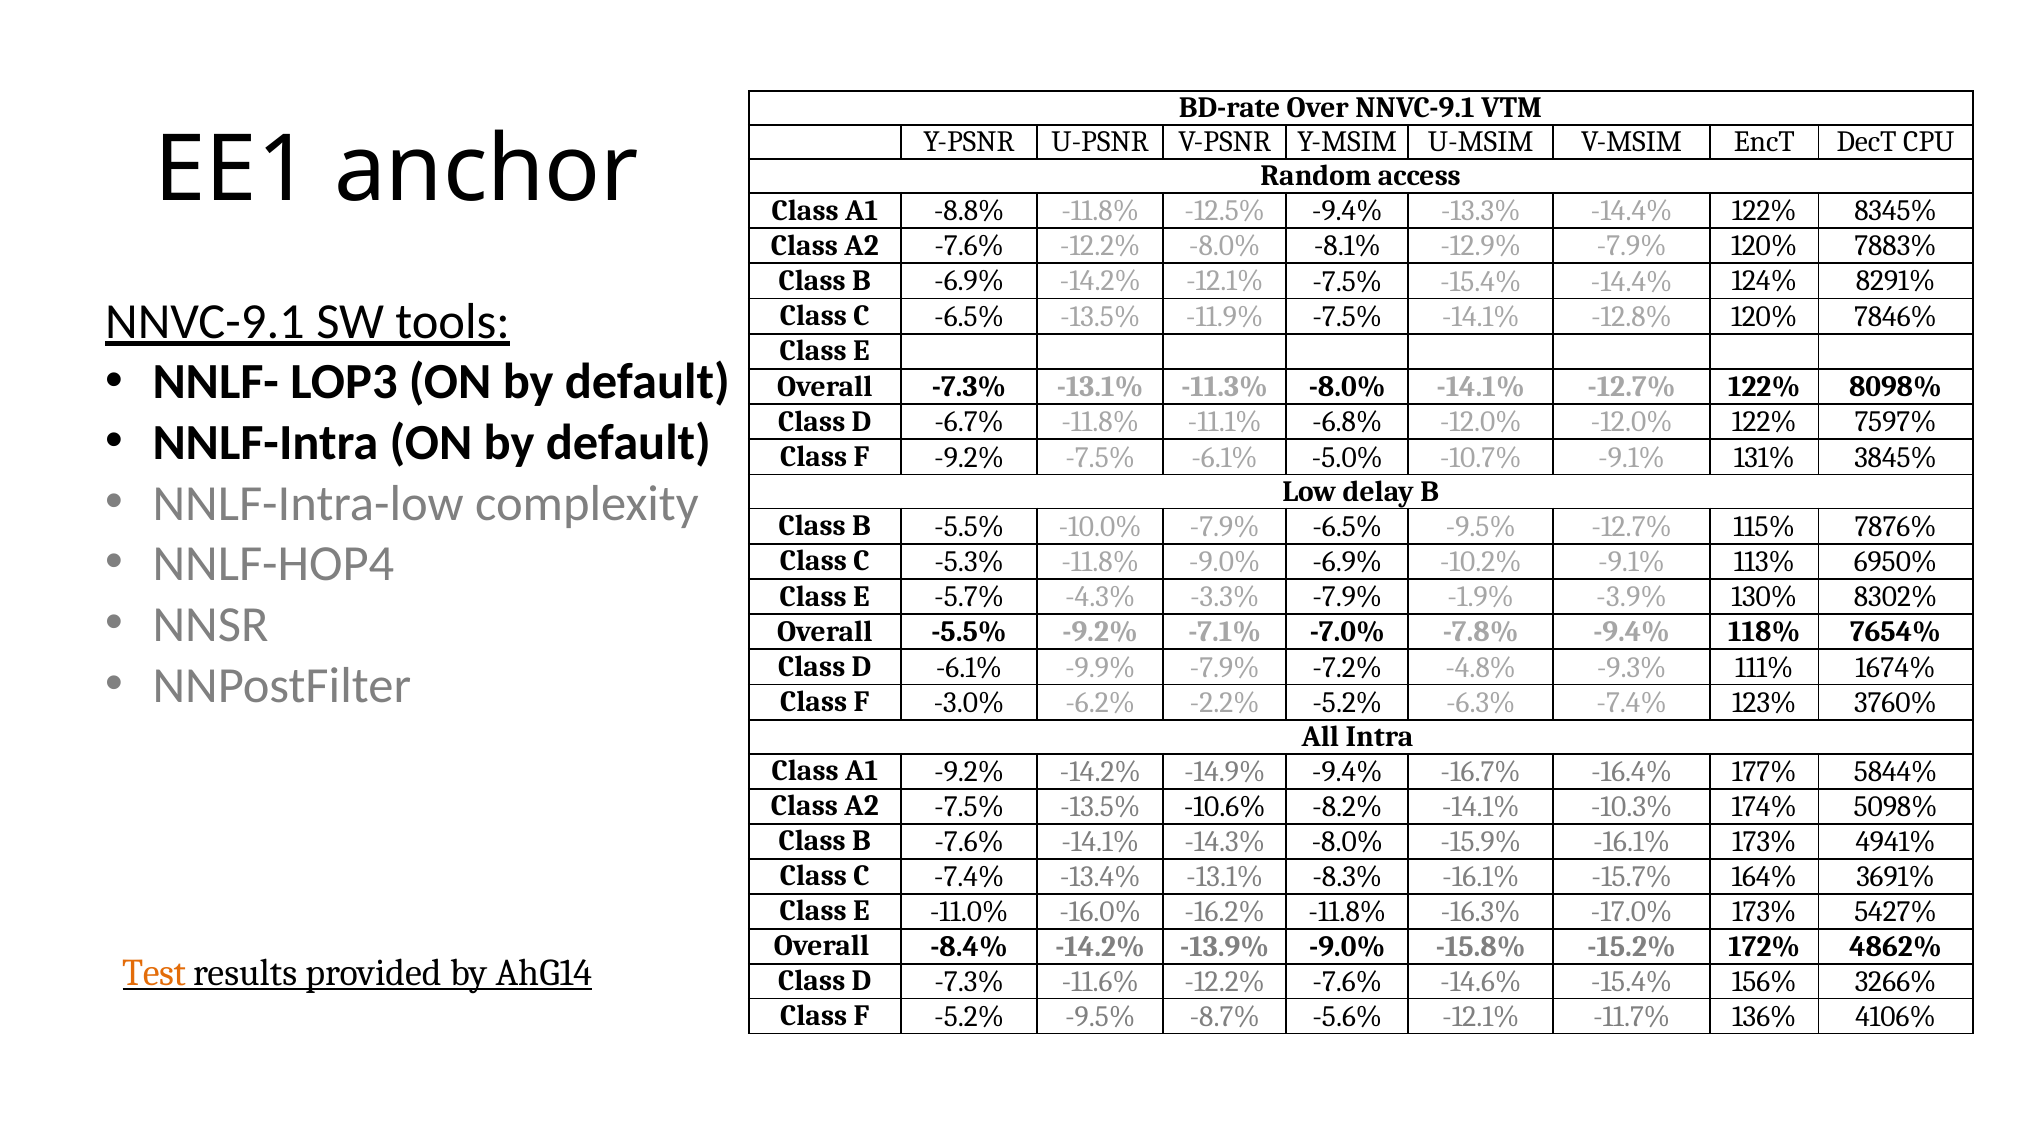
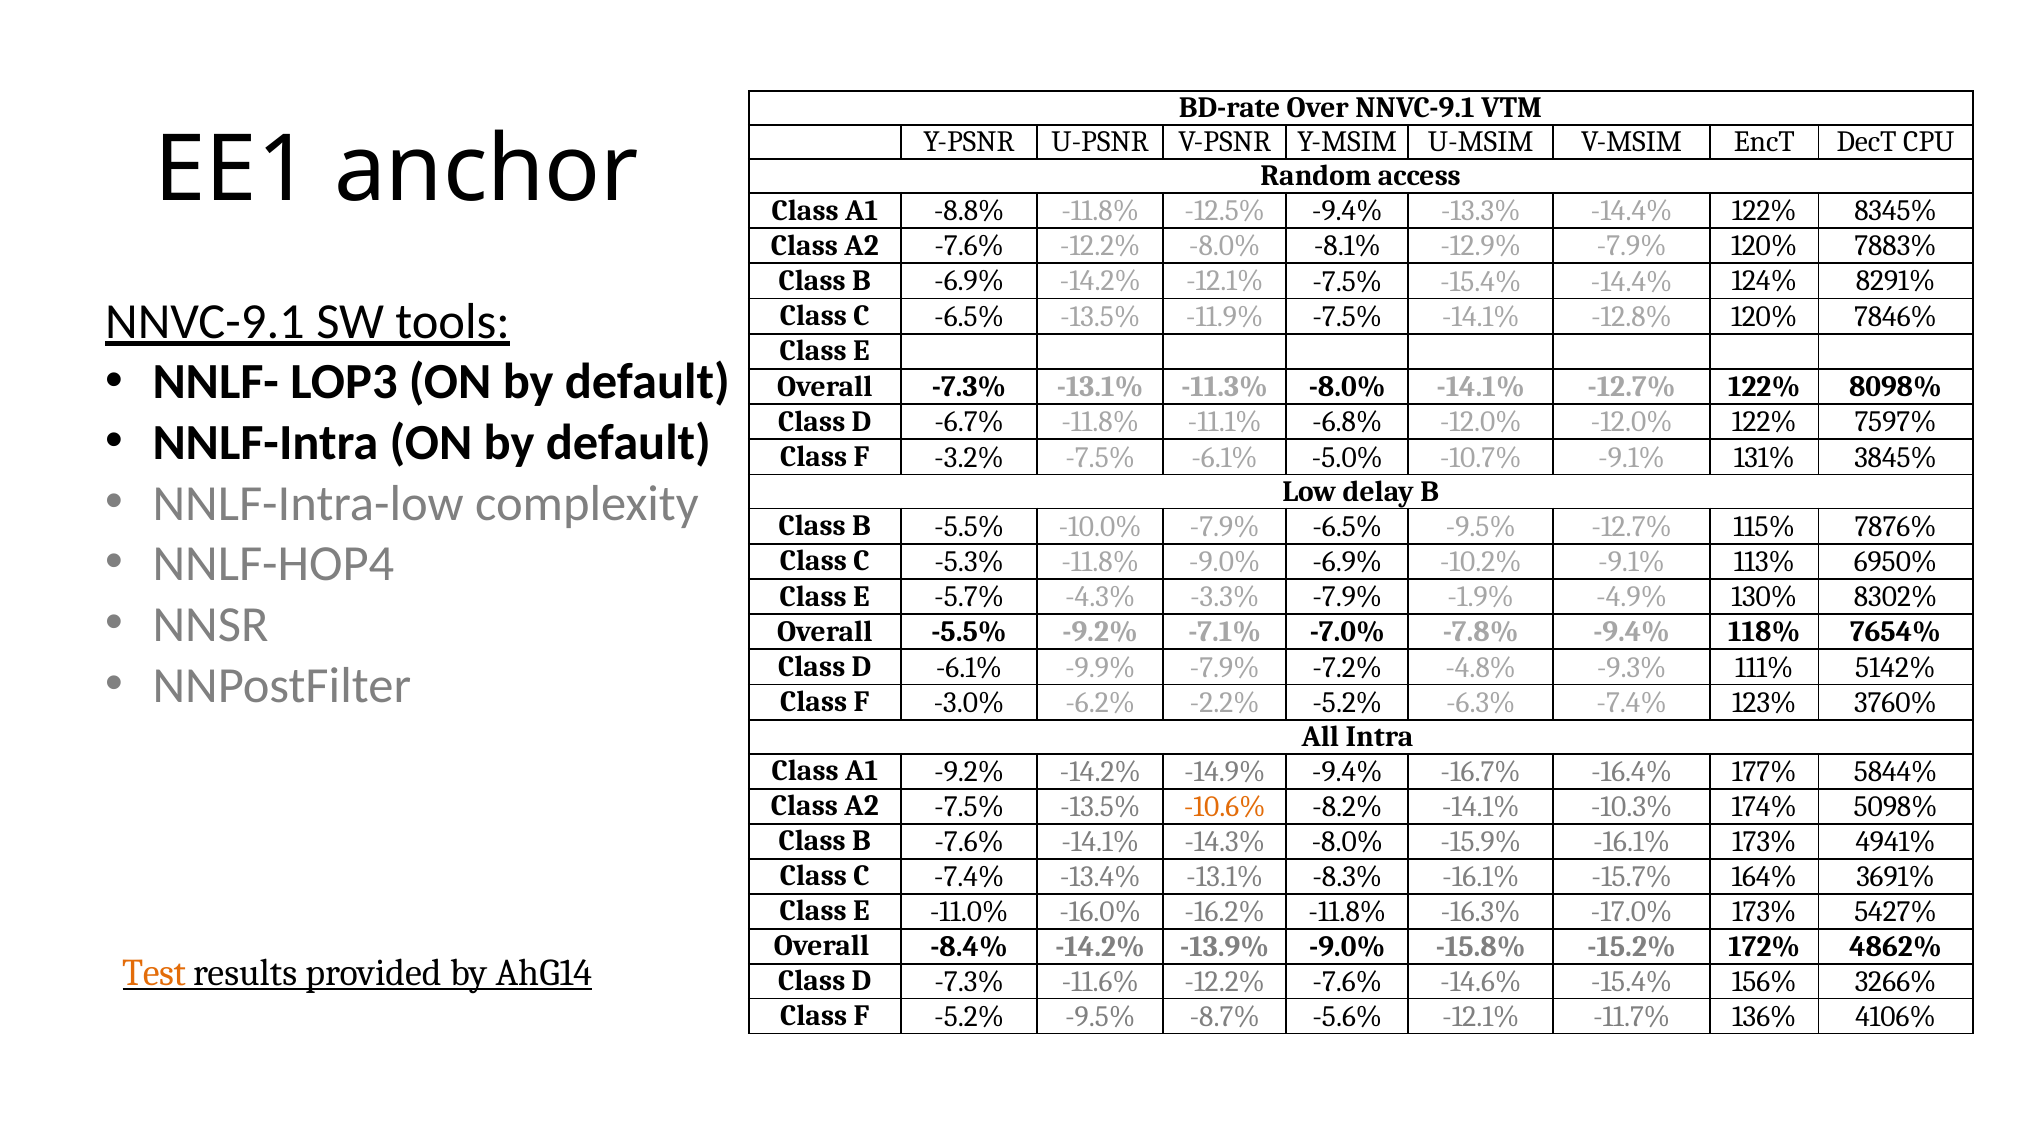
F -9.2%: -9.2% -> -3.2% (969, 457)
-3.9%: -3.9% -> -4.9% (1632, 597)
1674%: 1674% -> 5142% (1895, 667)
-10.6% colour: black -> orange (1225, 806)
